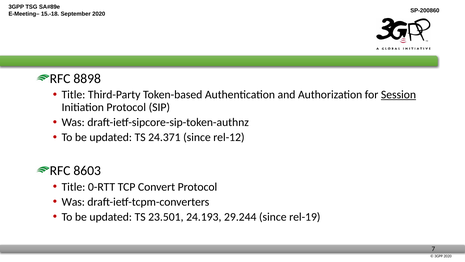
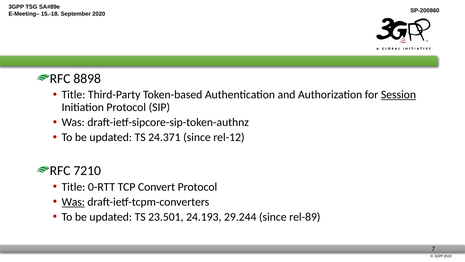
8603: 8603 -> 7210 (87, 171)
Was underline: none -> present (73, 202)
rel-19: rel-19 -> rel-89 (305, 216)
